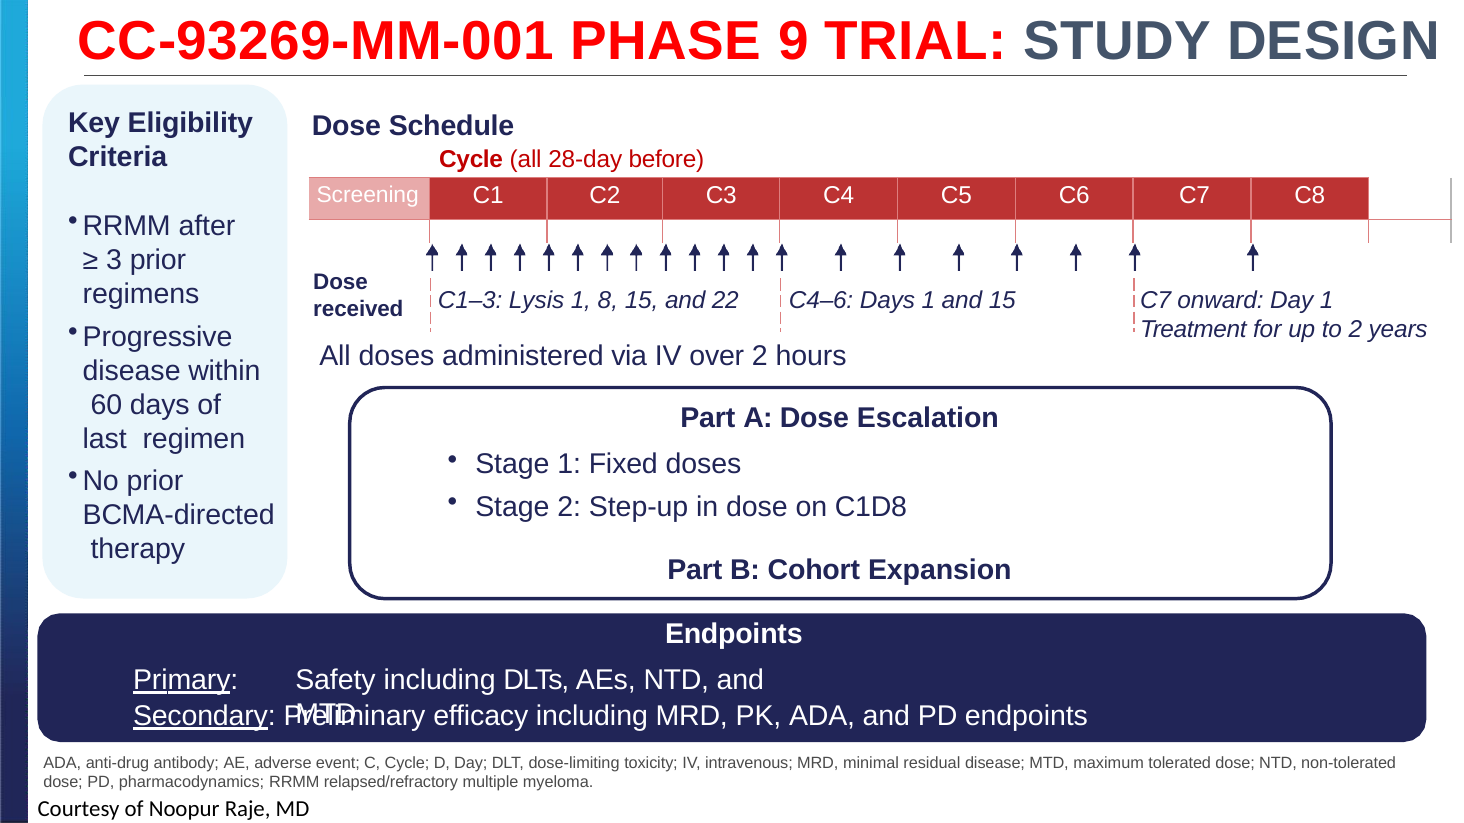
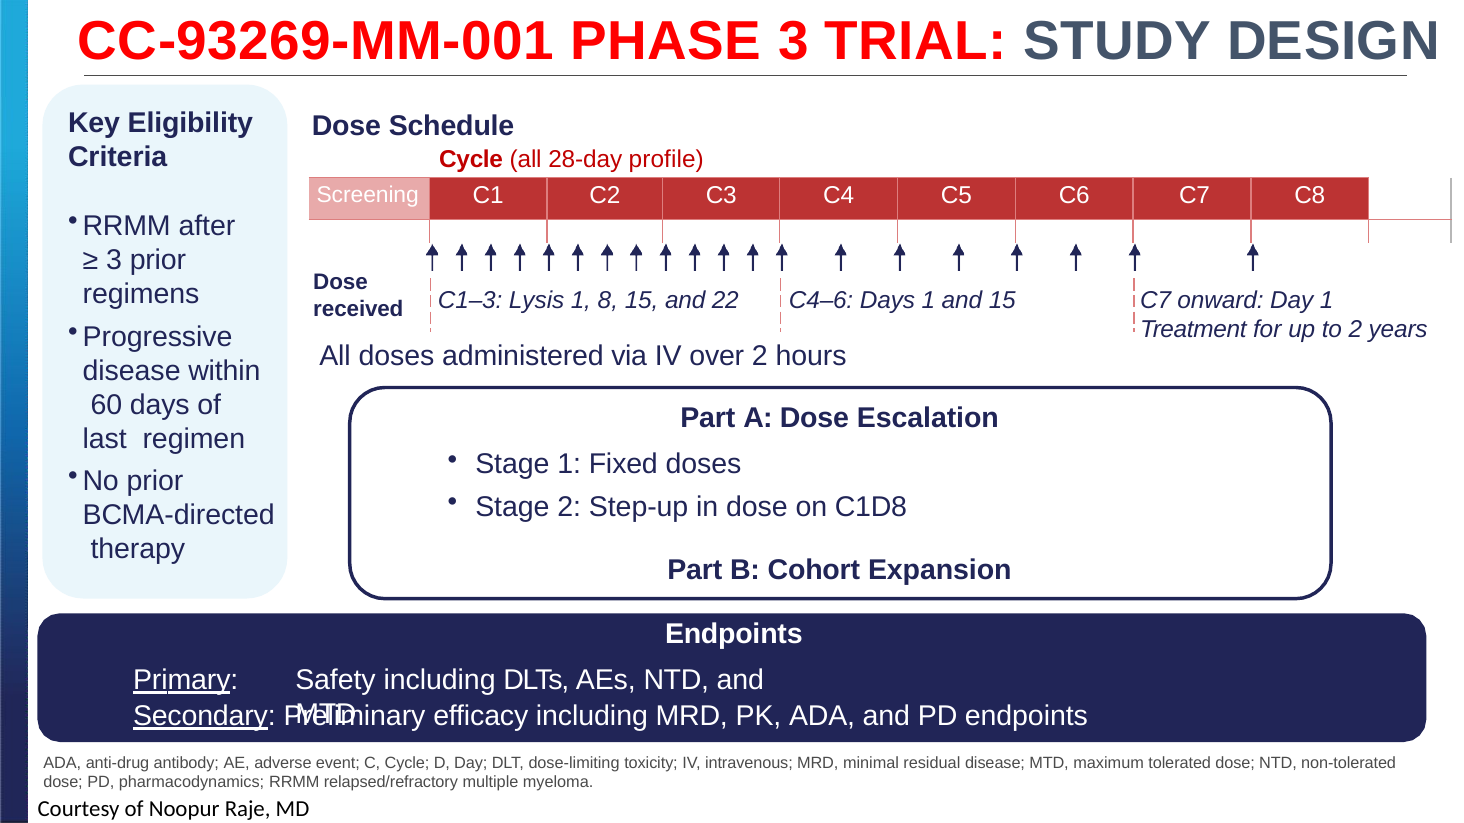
PHASE 9: 9 -> 3 (794, 41)
before: before -> profile (666, 159)
